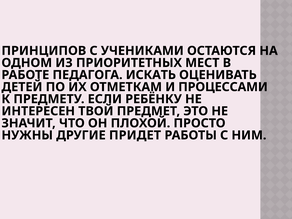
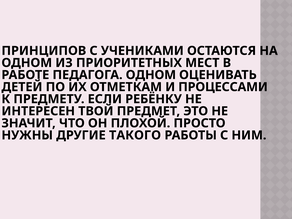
ПЕДАГОГА ИСКАТЬ: ИСКАТЬ -> ОДНОМ (151, 75)
ПРИДЕТ: ПРИДЕТ -> ТАКОГО (135, 135)
